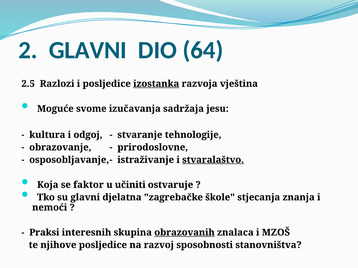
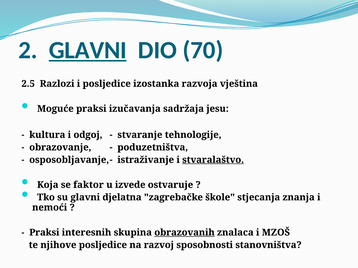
GLAVNI underline: none -> present (88, 50)
64: 64 -> 70 (203, 50)
izostanka underline: present -> none (156, 84)
Moguće svome: svome -> praksi (91, 109)
prirodoslovne: prirodoslovne -> poduzetništva (153, 148)
učiniti: učiniti -> izvede (130, 185)
